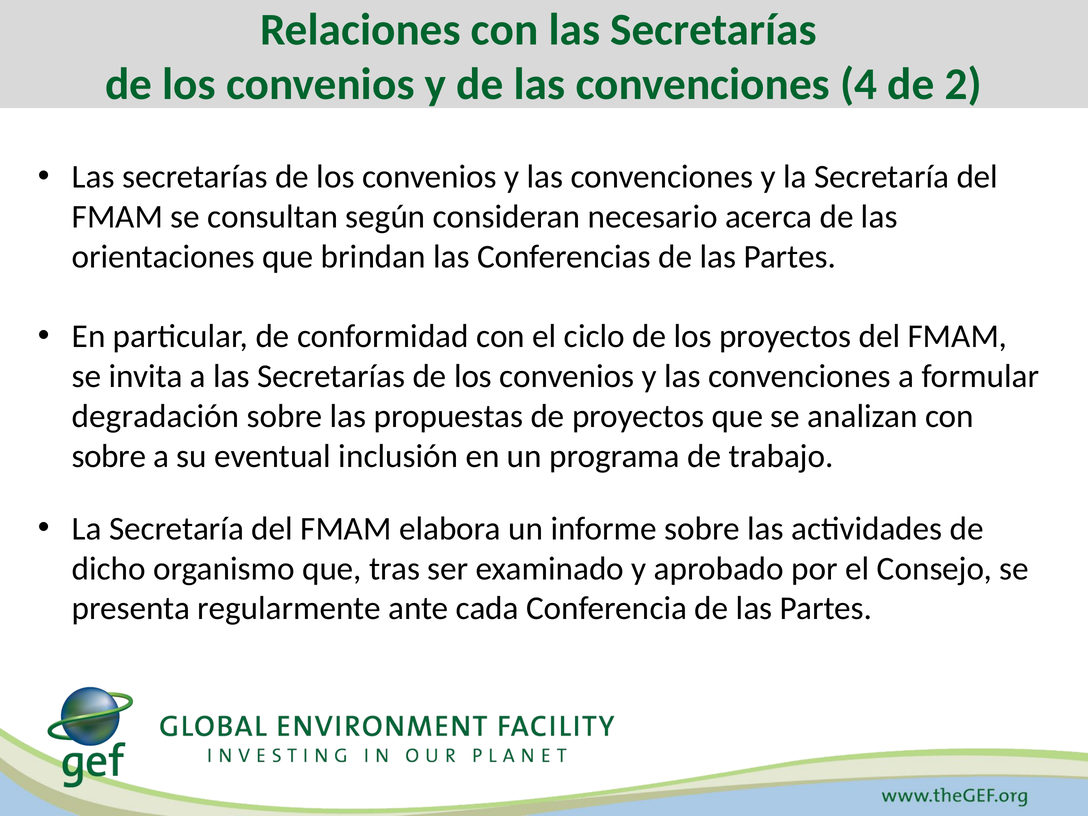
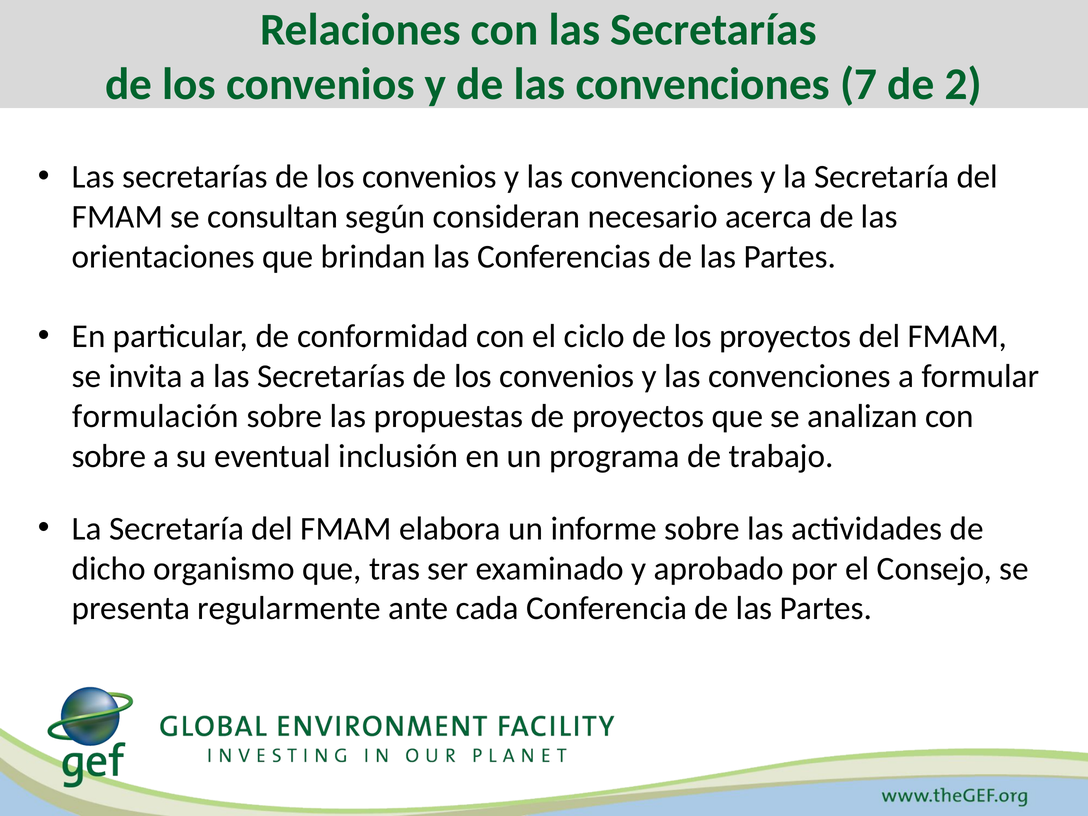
4: 4 -> 7 (859, 84)
degradación: degradación -> formulación (155, 416)
